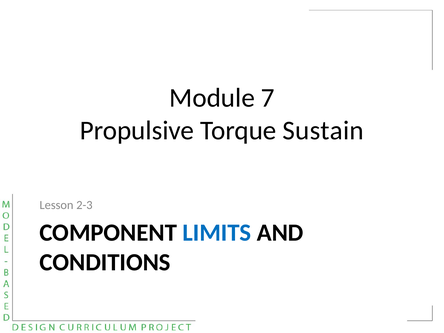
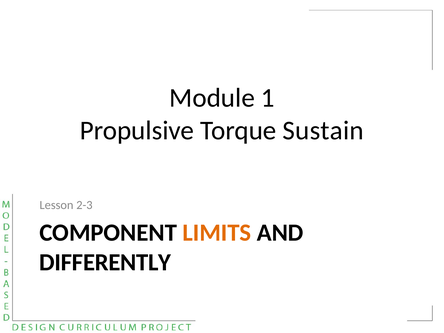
7: 7 -> 1 (268, 98)
LIMITS colour: blue -> orange (217, 233)
CONDITIONS: CONDITIONS -> DIFFERENTLY (105, 262)
